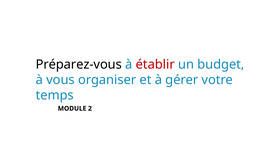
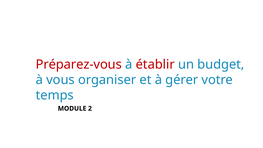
Préparez-vous colour: black -> red (79, 64)
